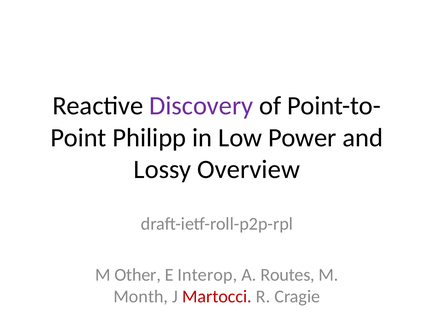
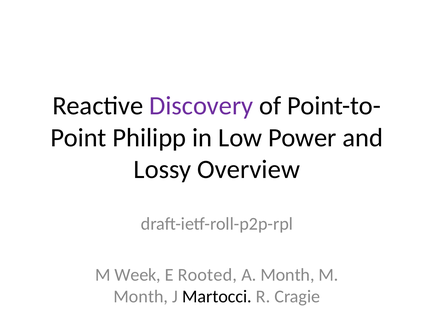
Other: Other -> Week (138, 275)
Interop: Interop -> Rooted (207, 275)
A Routes: Routes -> Month (288, 275)
Martocci colour: red -> black (217, 297)
